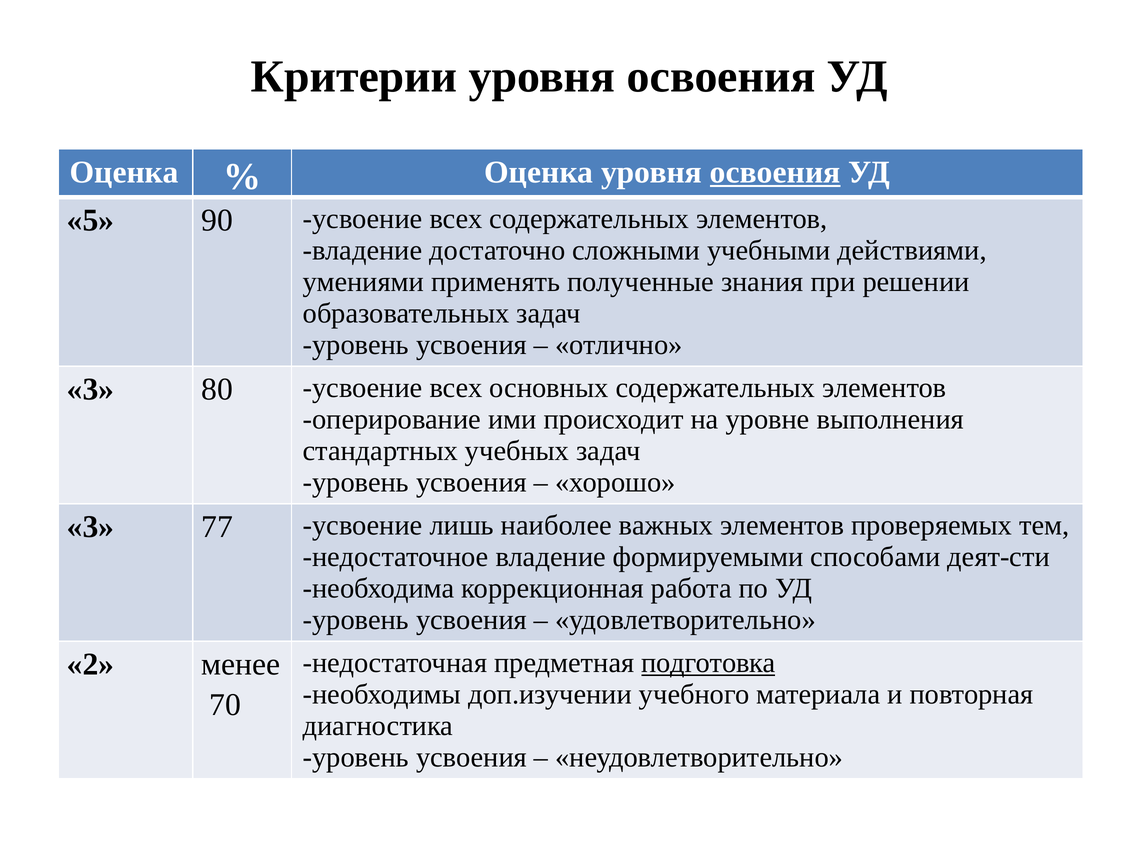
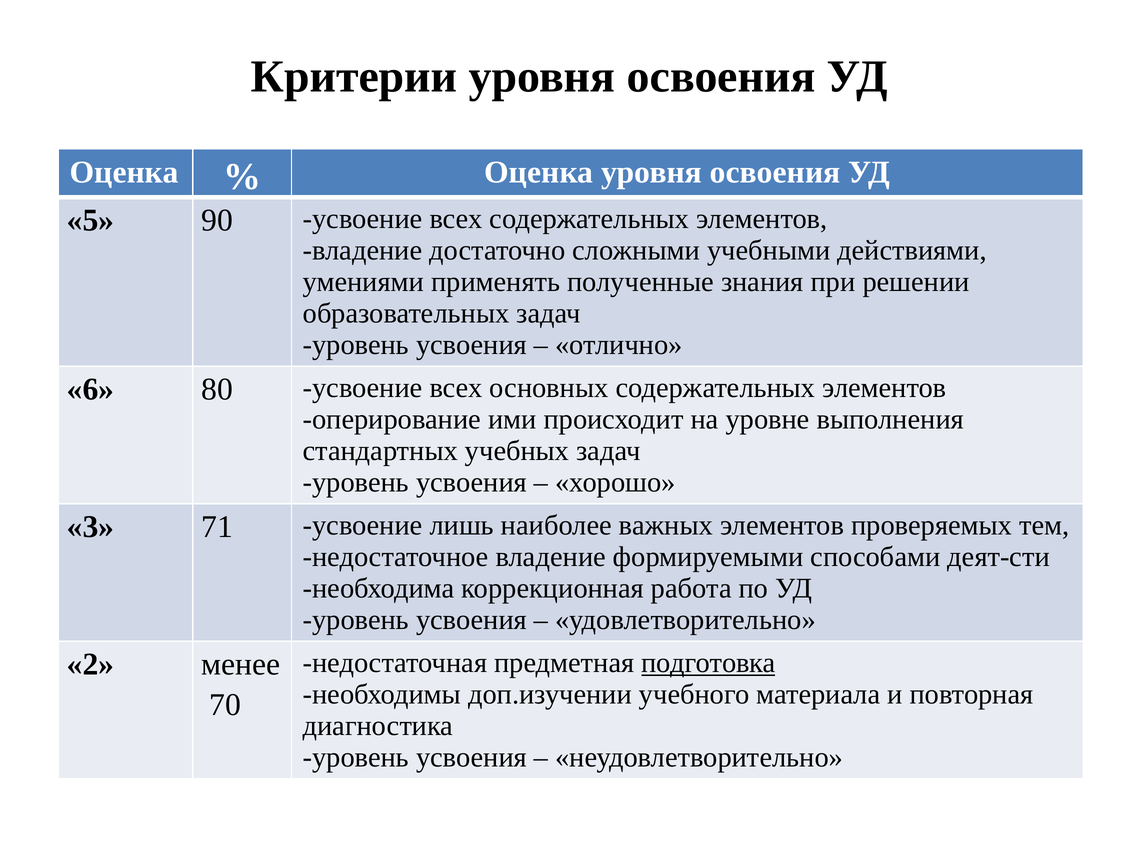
освоения underline: present -> none (775, 173)
3: 3 -> 6 (91, 390)
77: 77 -> 71 (217, 527)
